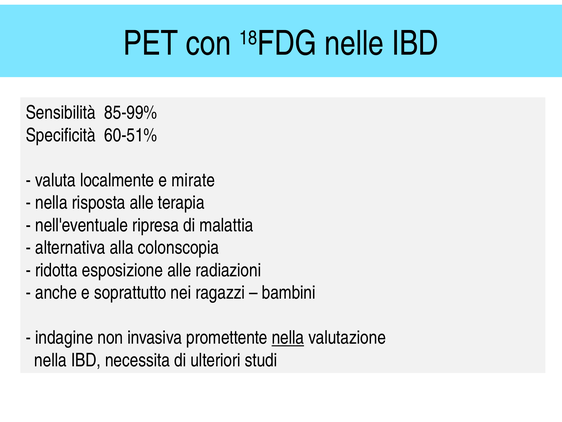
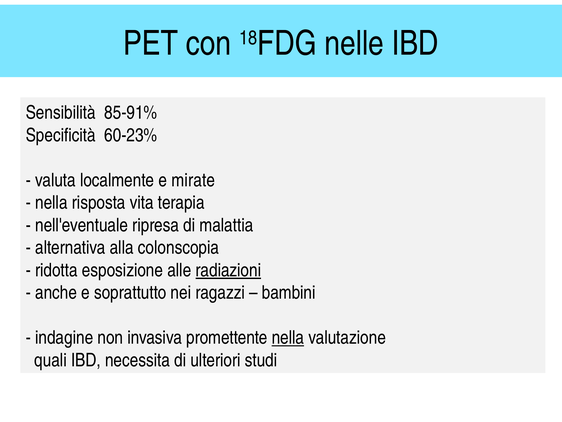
85-99%: 85-99% -> 85-91% (131, 113)
60-51%: 60-51% -> 60-23% (131, 135)
risposta alle: alle -> vita (142, 202)
radiazioni underline: none -> present (228, 270)
nella: nella -> quali (51, 360)
